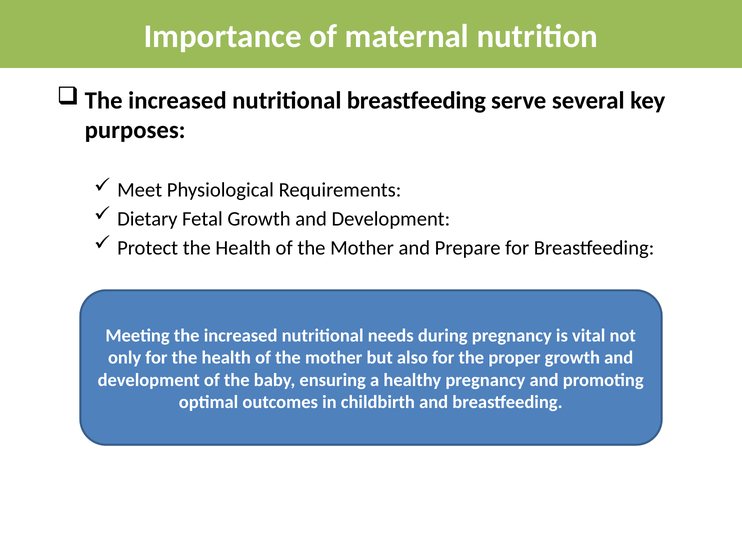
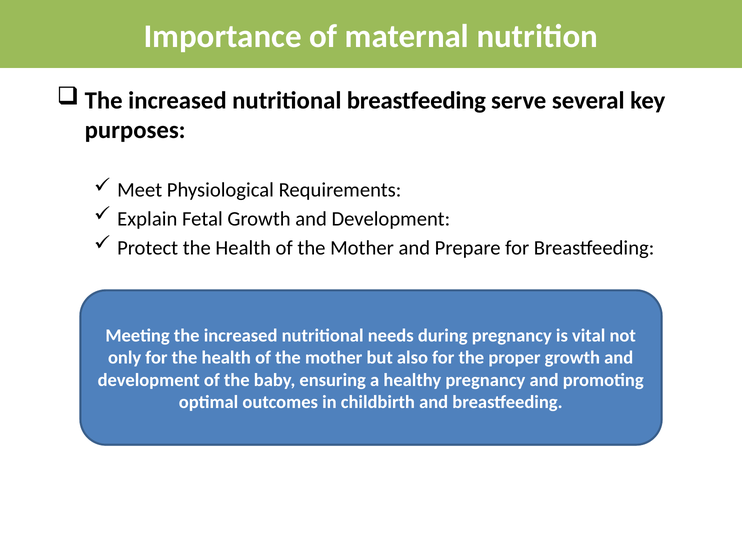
Dietary: Dietary -> Explain (147, 219)
